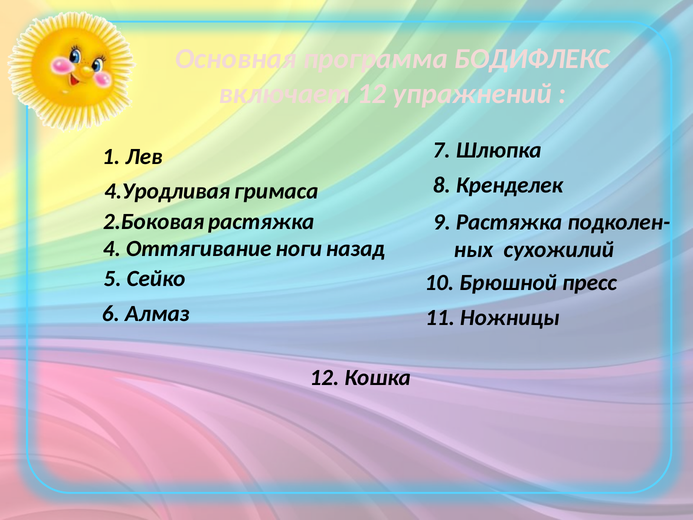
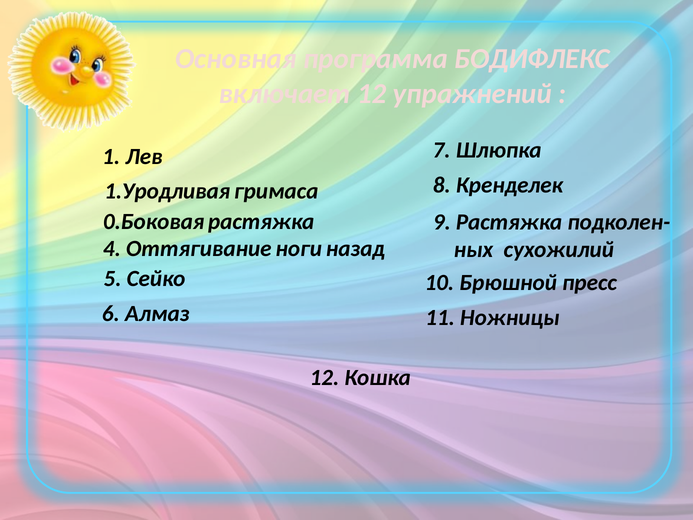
4.Уродливая: 4.Уродливая -> 1.Уродливая (167, 191)
2.Боковая: 2.Боковая -> 0.Боковая (154, 222)
